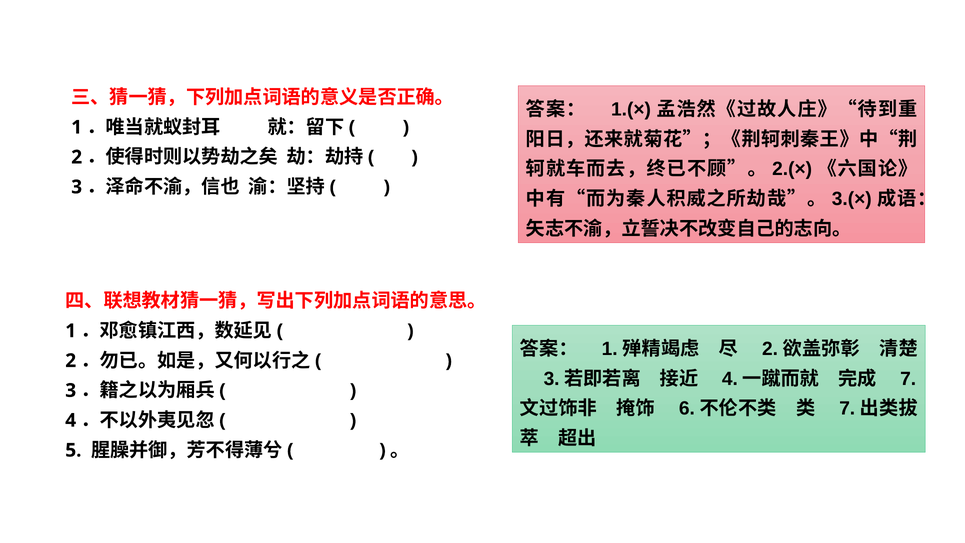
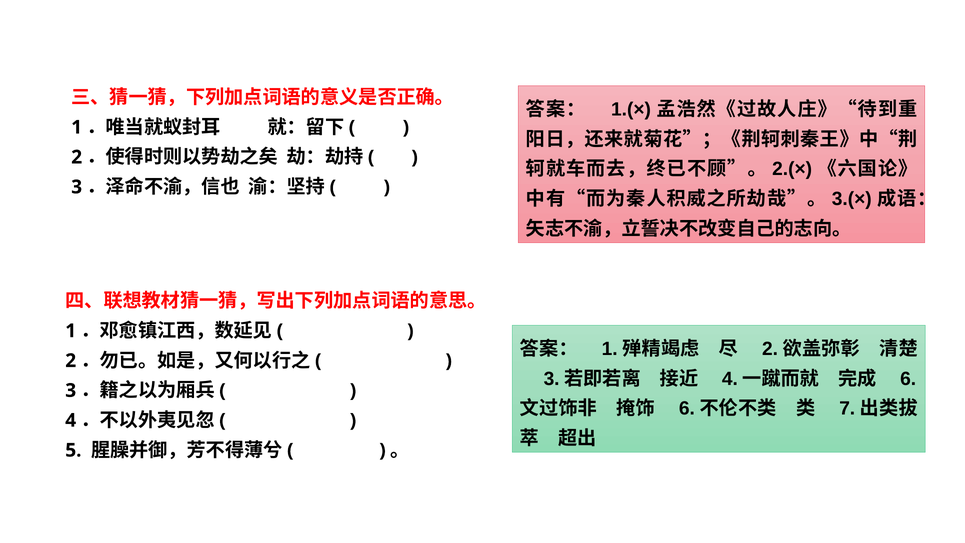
7: 7 -> 6 (908, 378)
